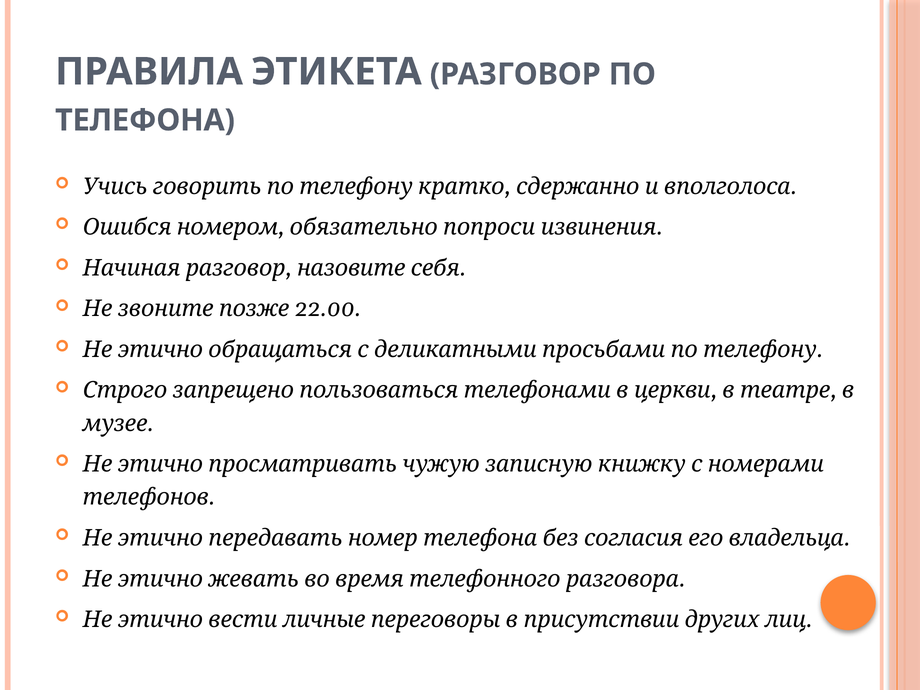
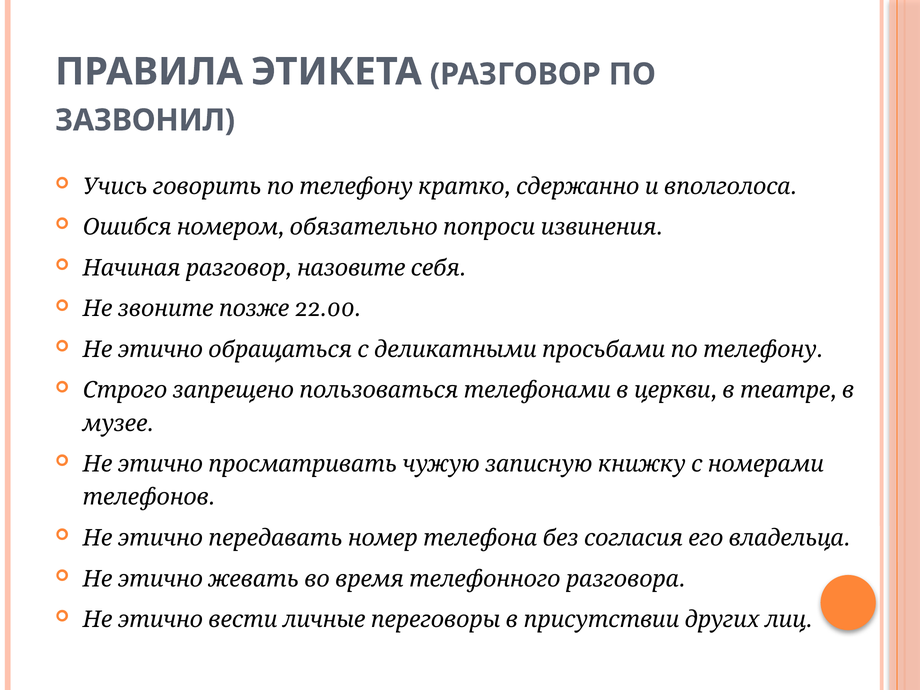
ТЕЛЕФОНА: ТЕЛЕФОНА -> ЗАЗВОНИЛ (145, 120)
